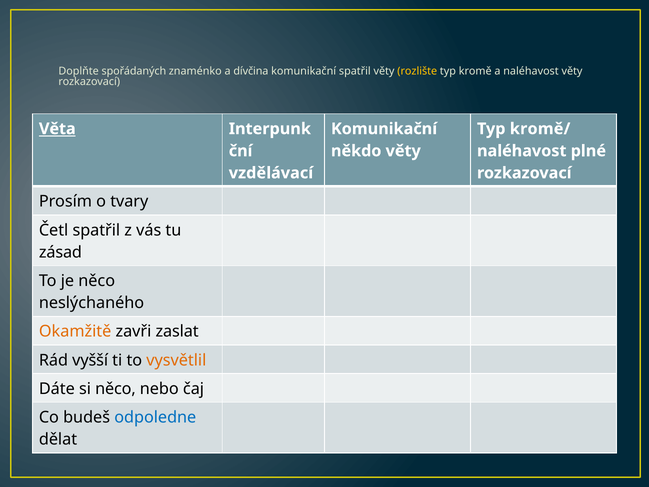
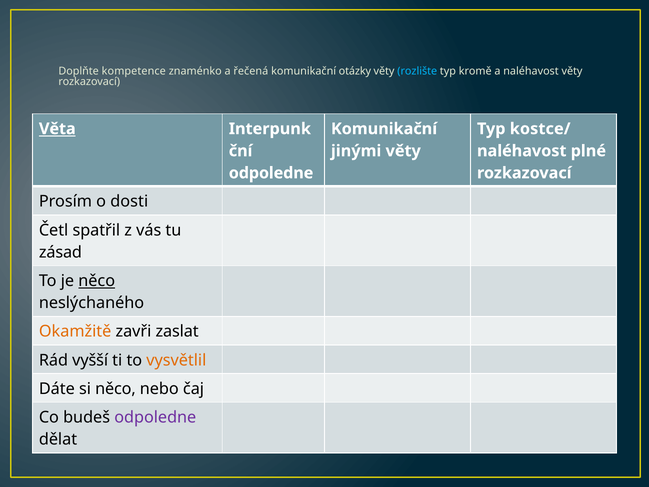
spořádaných: spořádaných -> kompetence (134, 71)
dívčina: dívčina -> řečená (251, 71)
komunikační spatřil: spatřil -> otázky (355, 71)
rozlište colour: yellow -> light blue (417, 71)
kromě/: kromě/ -> kostce/ (540, 129)
někdo: někdo -> jinými (356, 151)
vzdělávací: vzdělávací -> odpoledne (271, 173)
tvary: tvary -> dosti (129, 202)
něco underline: none -> present (97, 281)
odpoledne colour: blue -> purple (155, 417)
